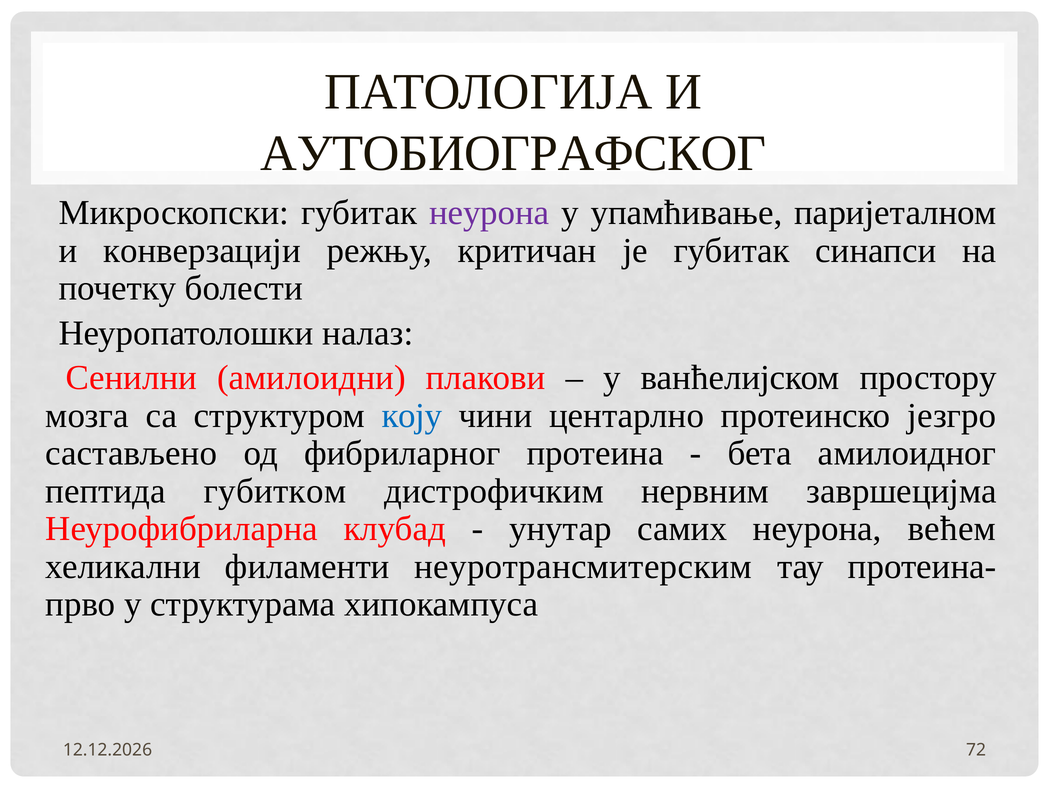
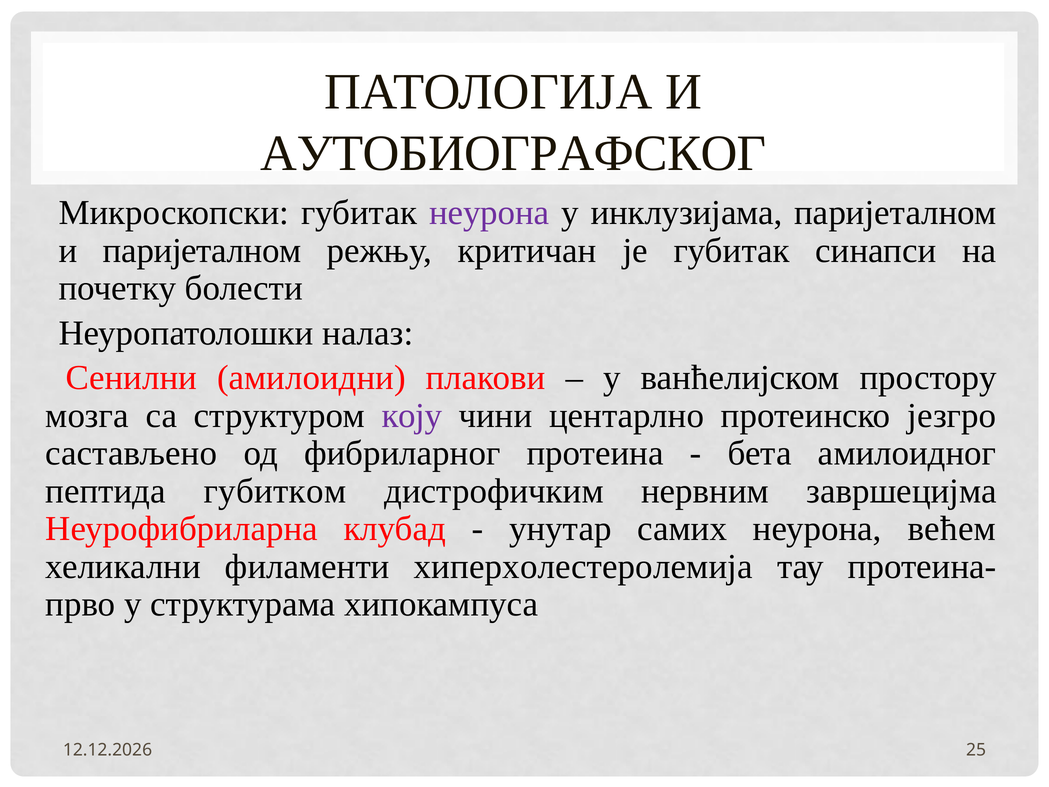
упамћивање: упамћивање -> инклузијама (687, 213)
и конверзацији: конверзацији -> паријеталном (202, 250)
коју colour: blue -> purple (412, 415)
неуротрансмитерским: неуротрансмитерским -> хиперхолестеролемија (583, 566)
72: 72 -> 25 (976, 750)
